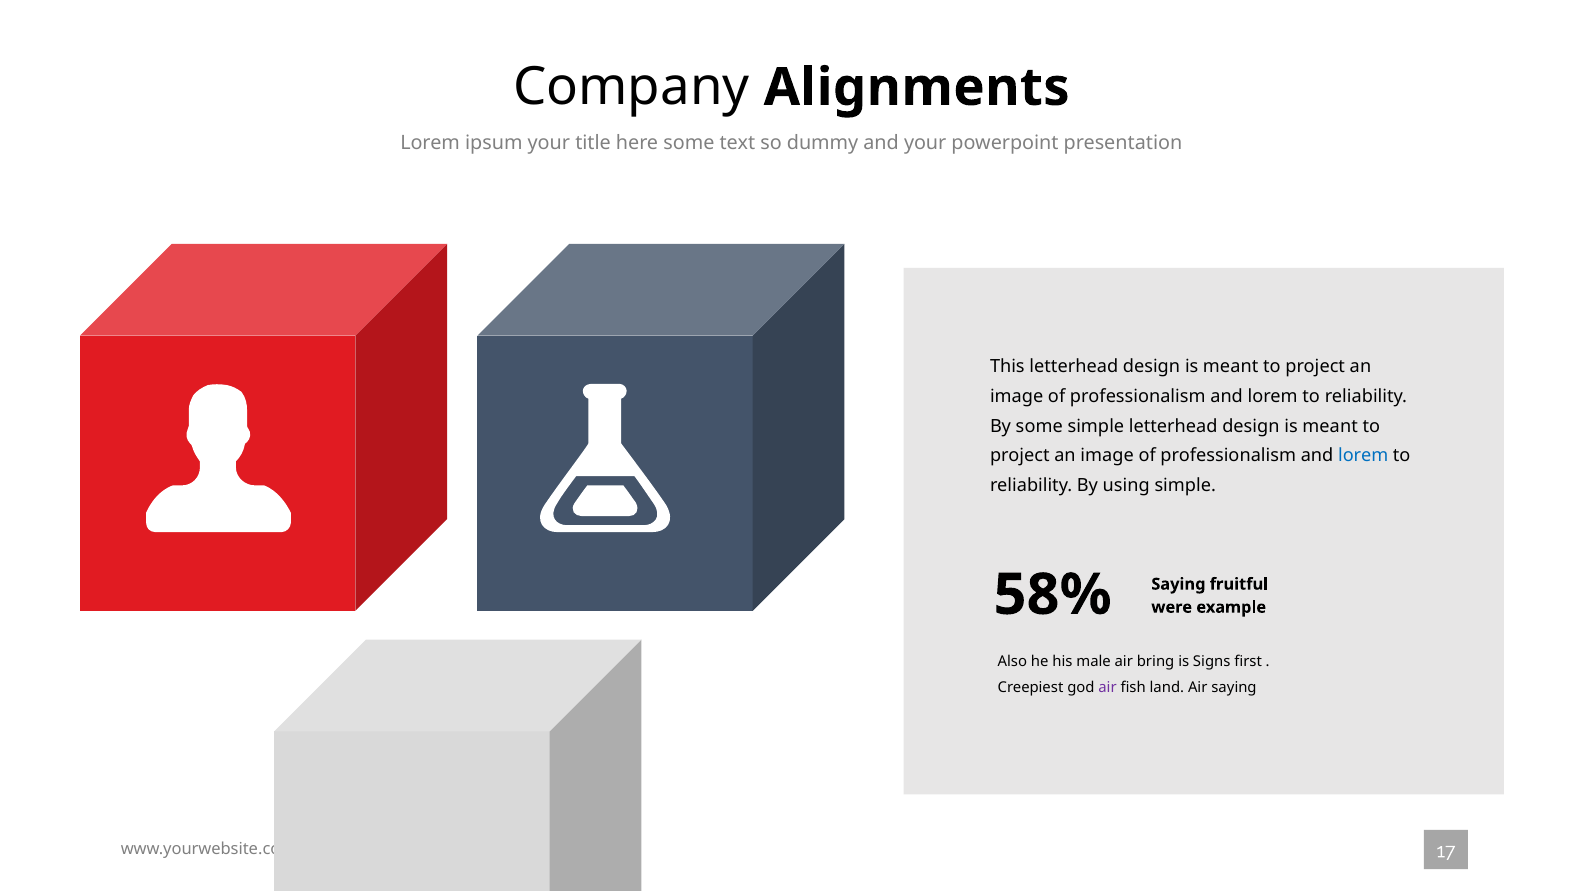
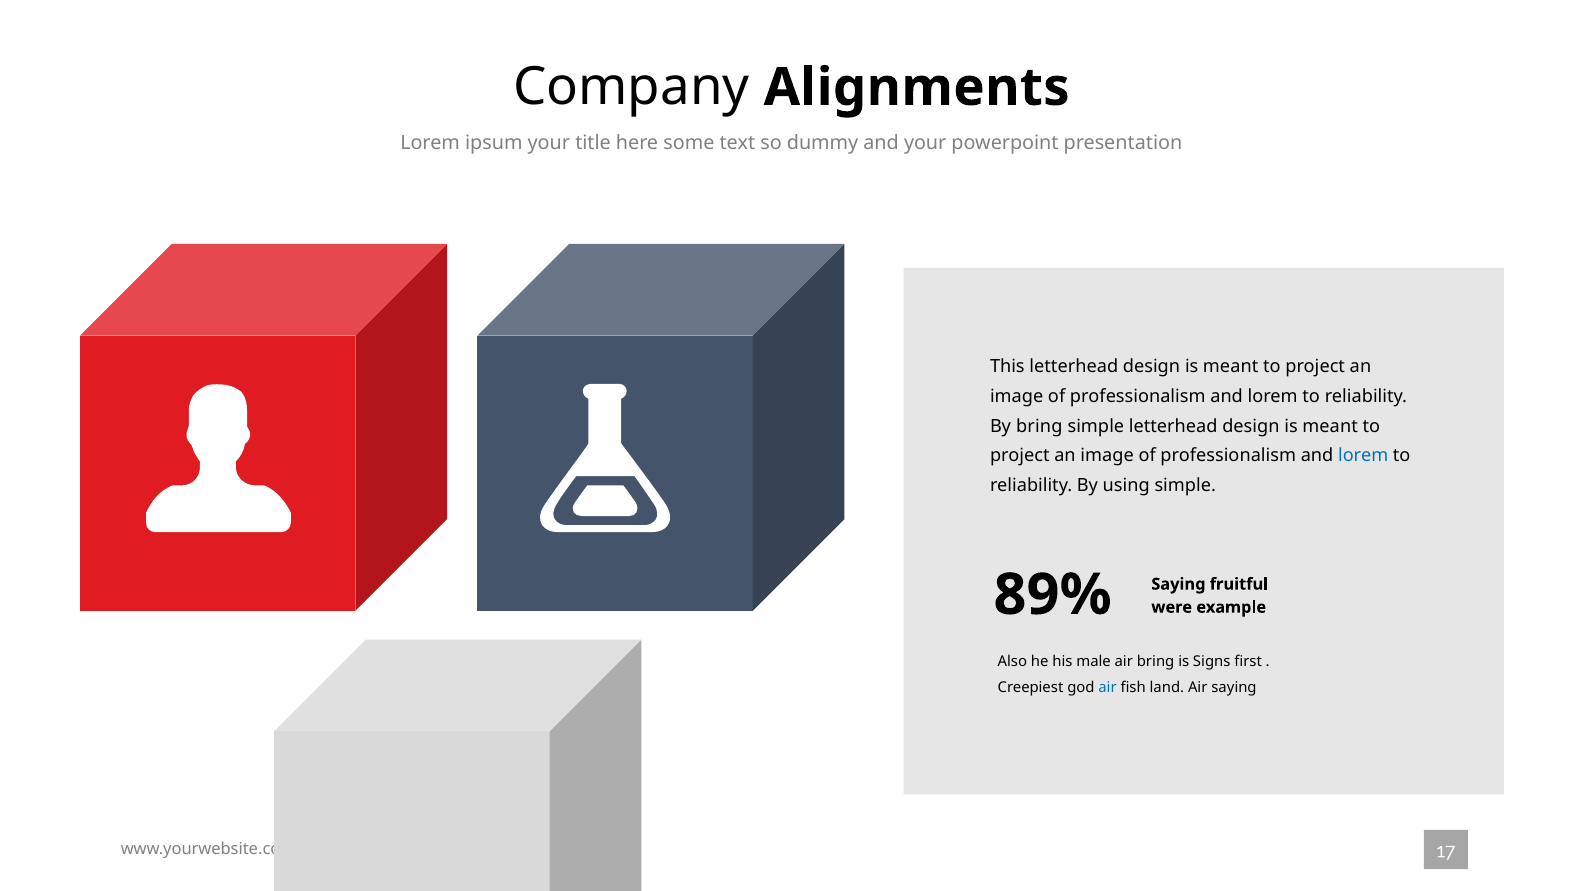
By some: some -> bring (1039, 426)
58%: 58% -> 89% (1053, 595)
air colour: purple -> blue (1108, 688)
